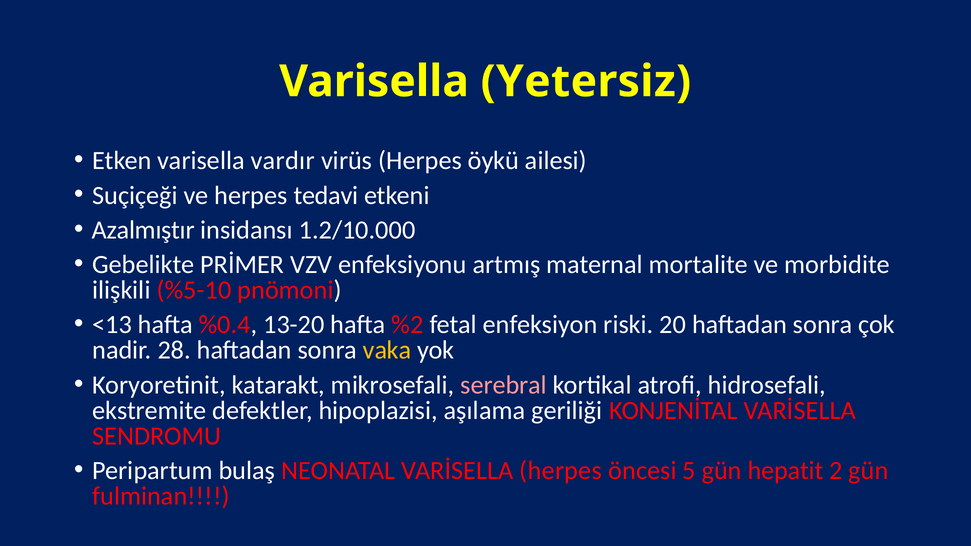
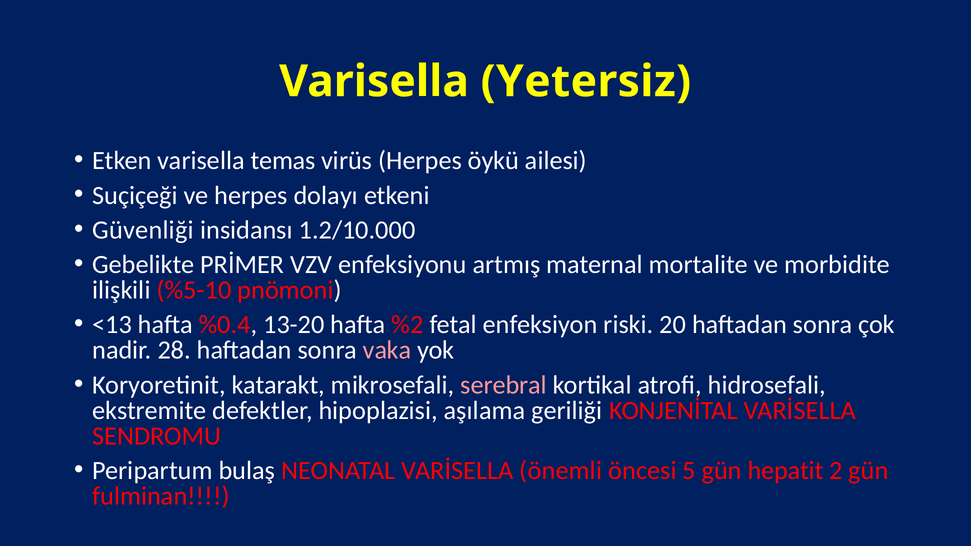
vardır: vardır -> temas (283, 161)
tedavi: tedavi -> dolayı (326, 195)
Azalmıştır: Azalmıştır -> Güvenliği (143, 230)
vaka colour: yellow -> pink (387, 350)
VARİSELLA herpes: herpes -> önemli (561, 471)
